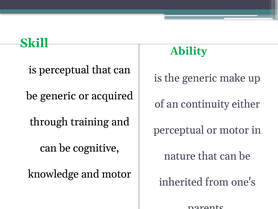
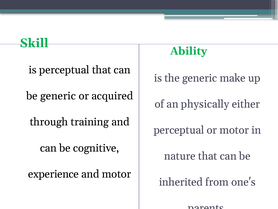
continuity: continuity -> physically (205, 104)
knowledge: knowledge -> experience (53, 174)
